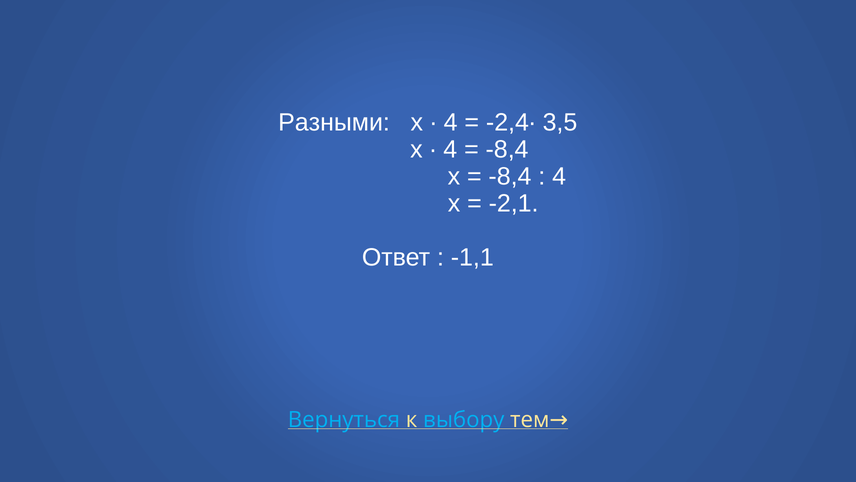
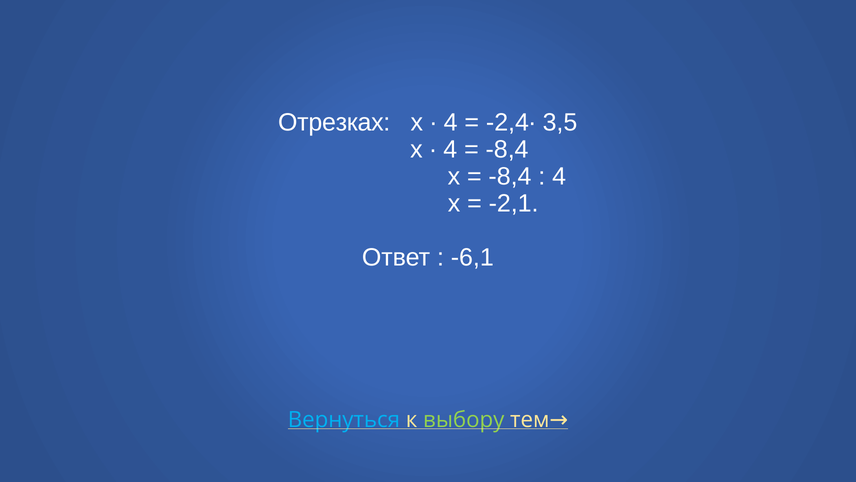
Разными: Разными -> Отрезках (334, 122)
-1,1: -1,1 -> -6,1 (472, 257)
выбору colour: light blue -> light green (464, 420)
